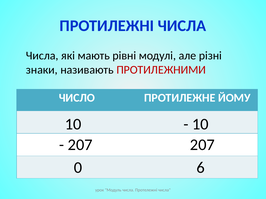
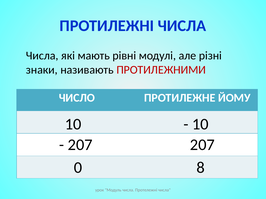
6: 6 -> 8 (201, 168)
